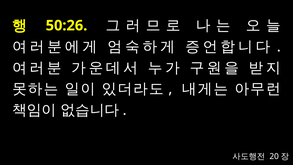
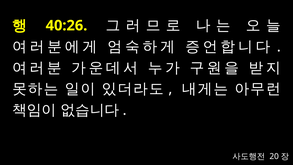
50:26: 50:26 -> 40:26 (66, 26)
